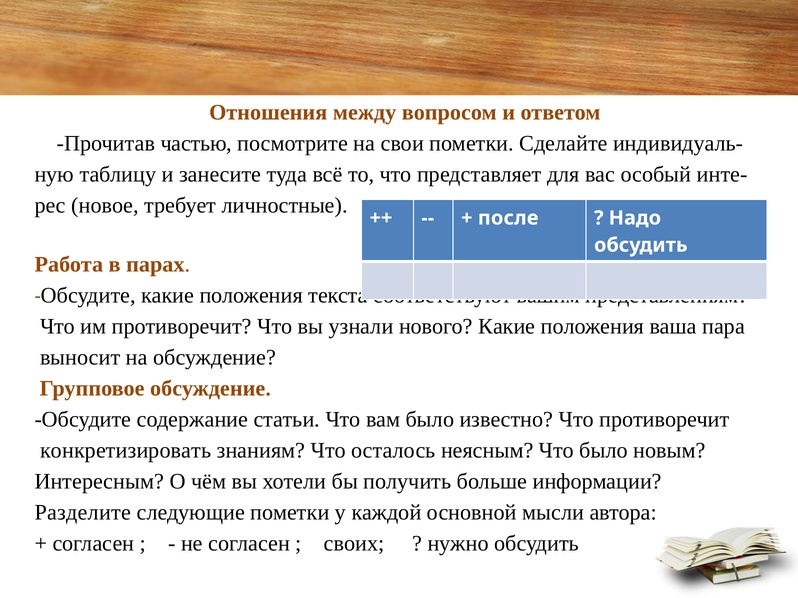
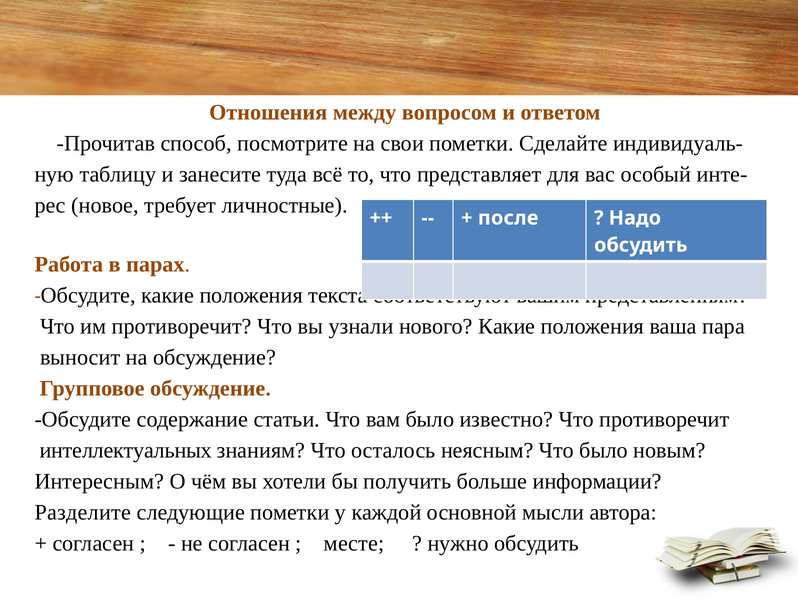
частью: частью -> способ (196, 143)
конкретизировать: конкретизировать -> интеллектуальных (126, 451)
своих: своих -> месте (354, 544)
